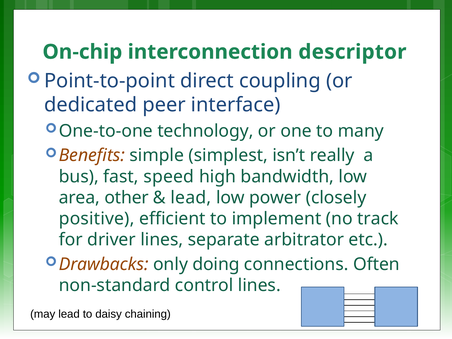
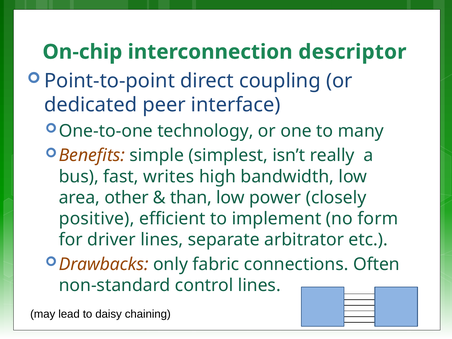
speed: speed -> writes (169, 177)
lead: lead -> than (191, 198)
track: track -> form (378, 219)
doing: doing -> fabric (216, 264)
